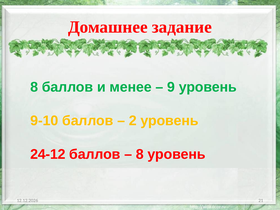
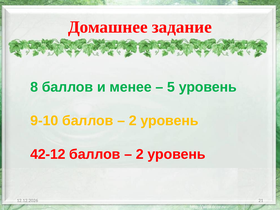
9: 9 -> 5 (171, 87)
24-12: 24-12 -> 42-12 (48, 154)
8: 8 -> 2 (140, 154)
